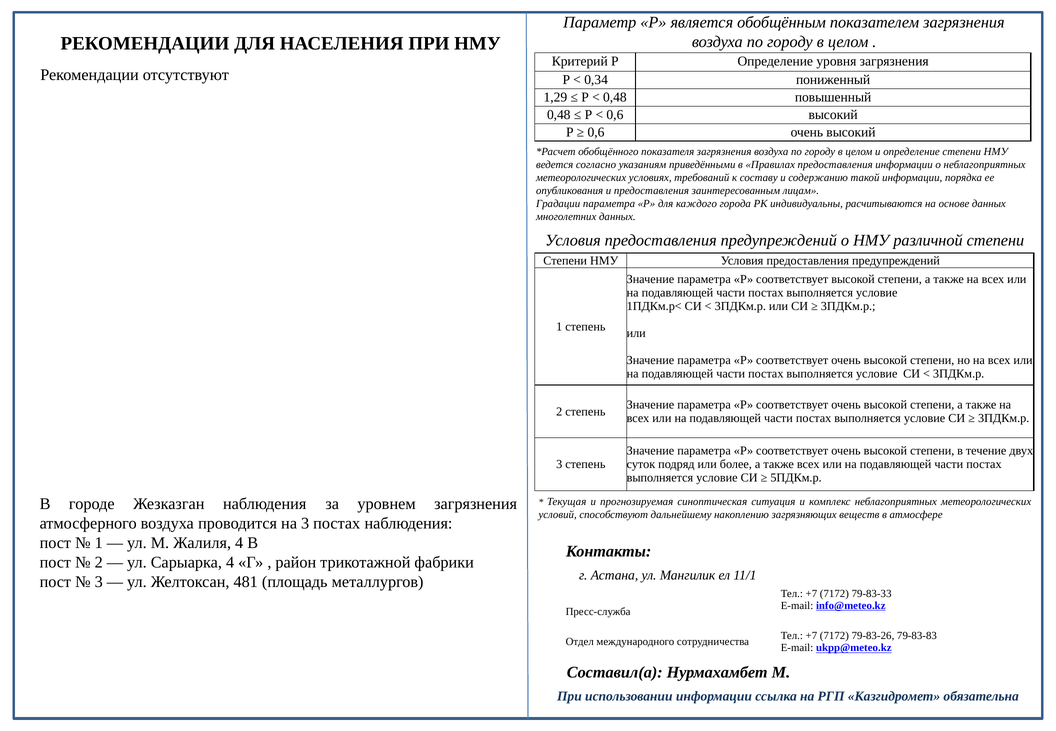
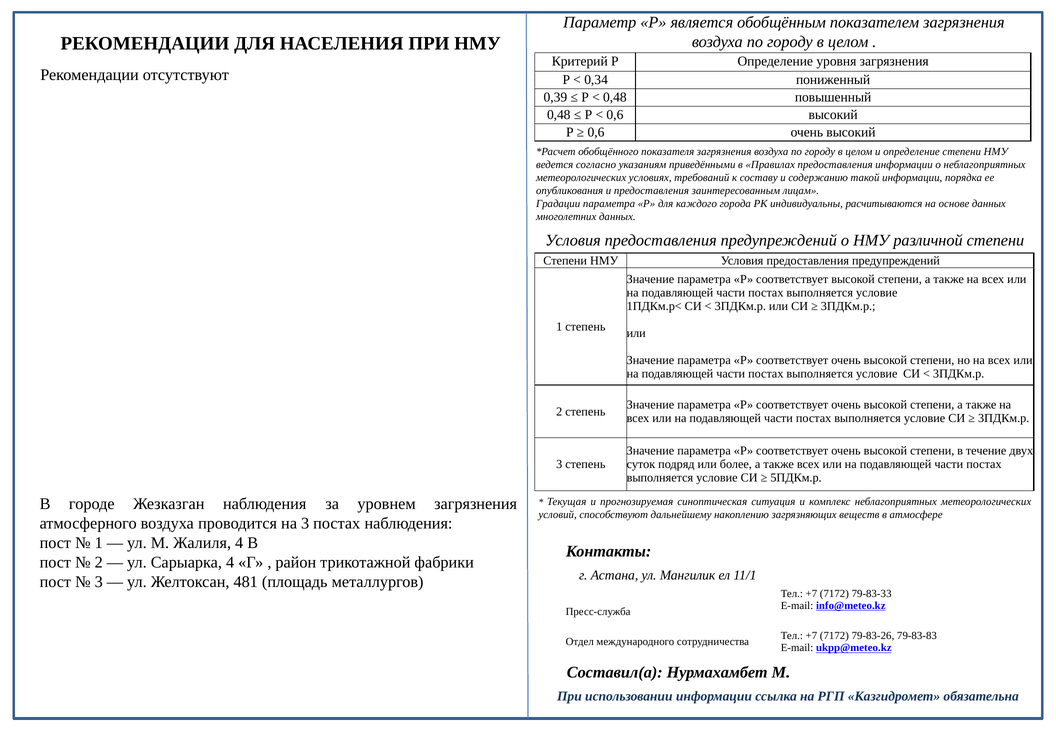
1,29: 1,29 -> 0,39 (555, 97)
